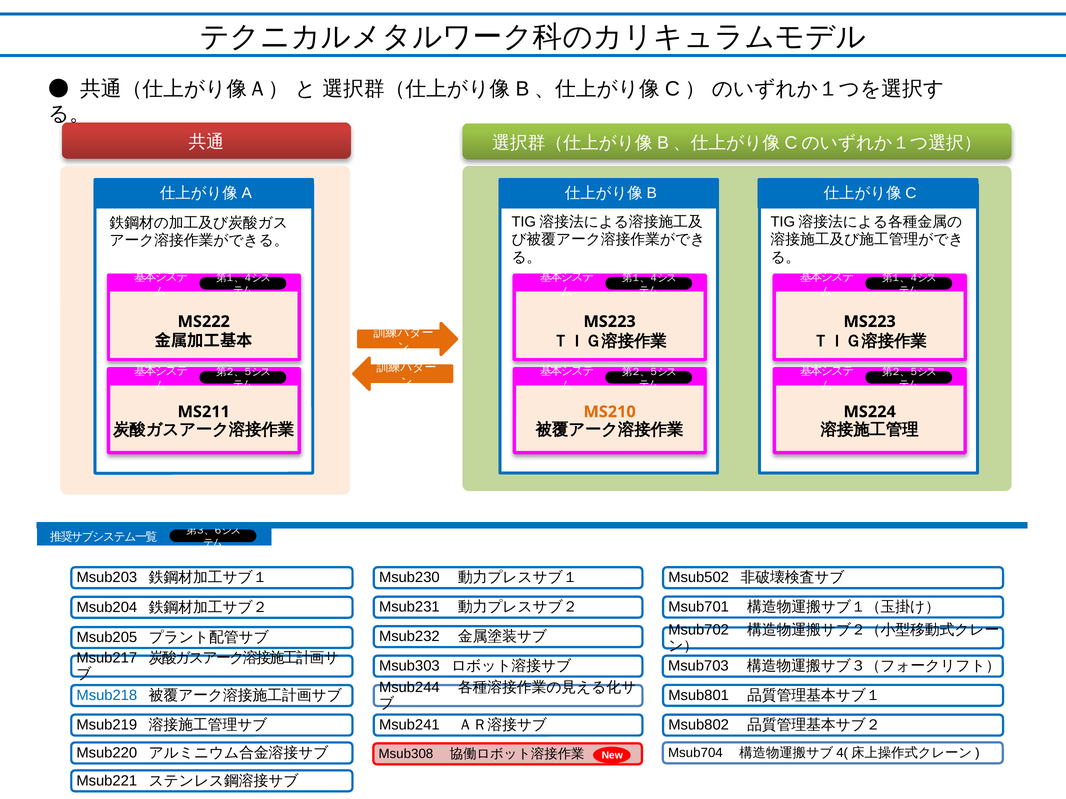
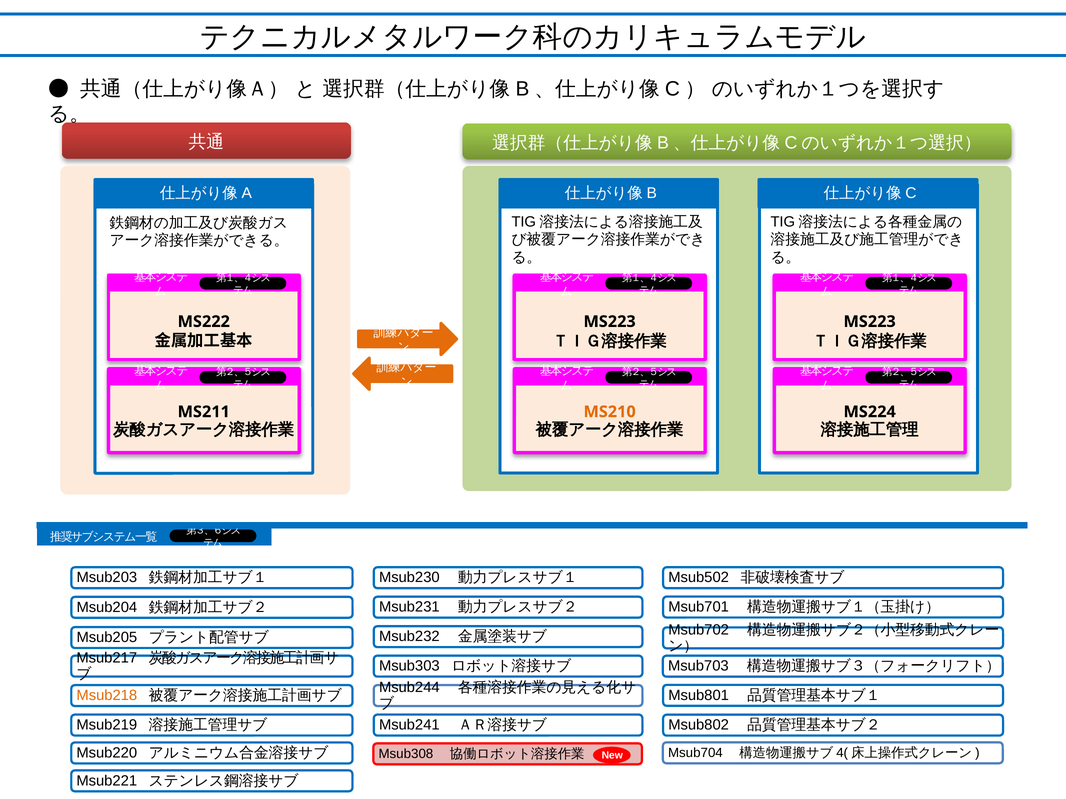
Msub218 colour: blue -> orange (107, 696)
